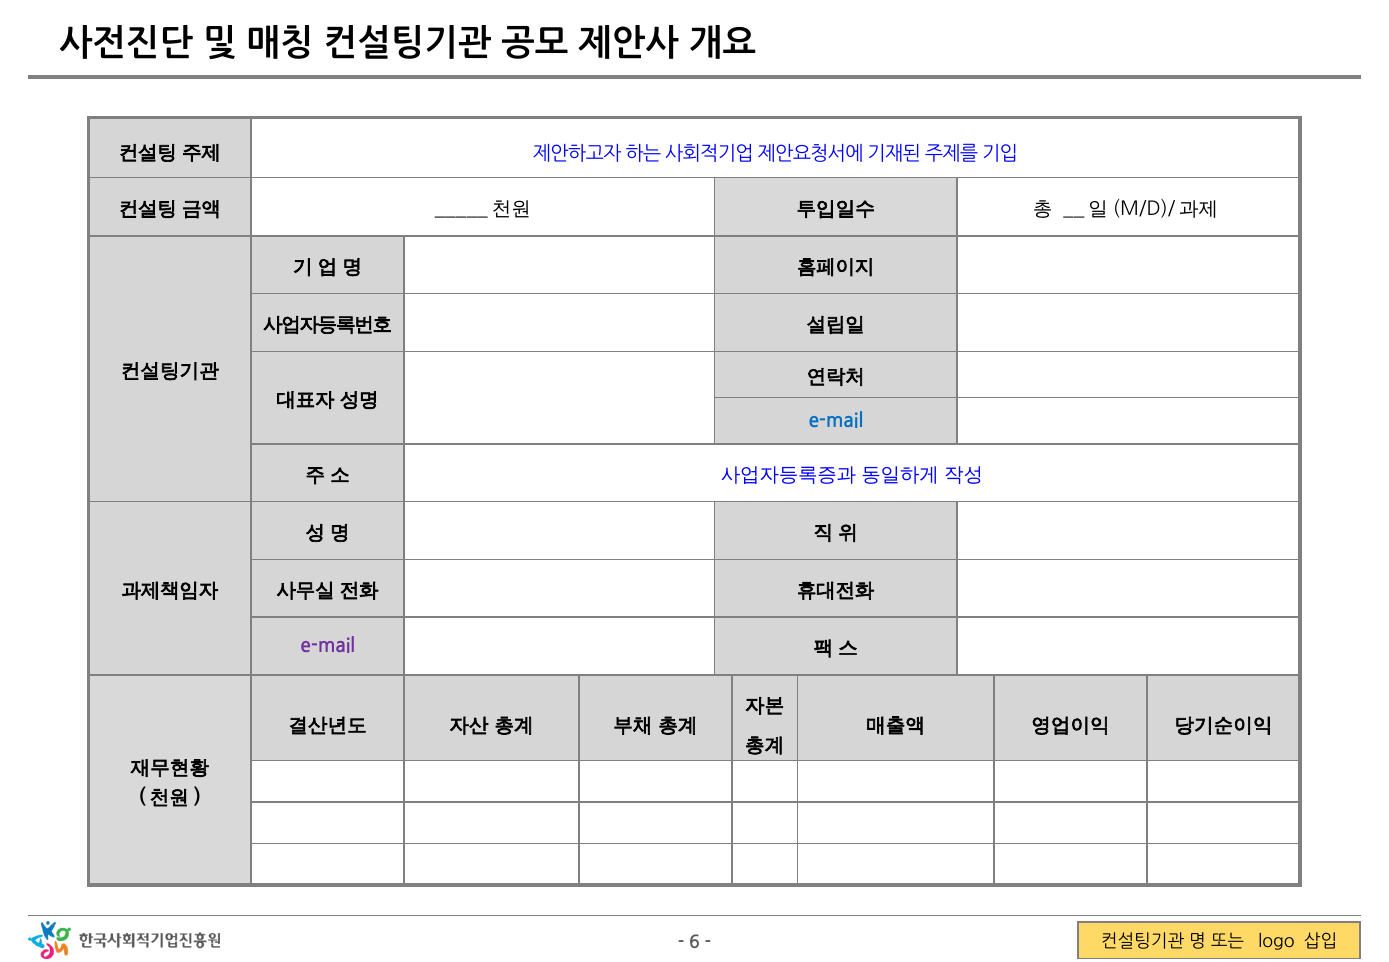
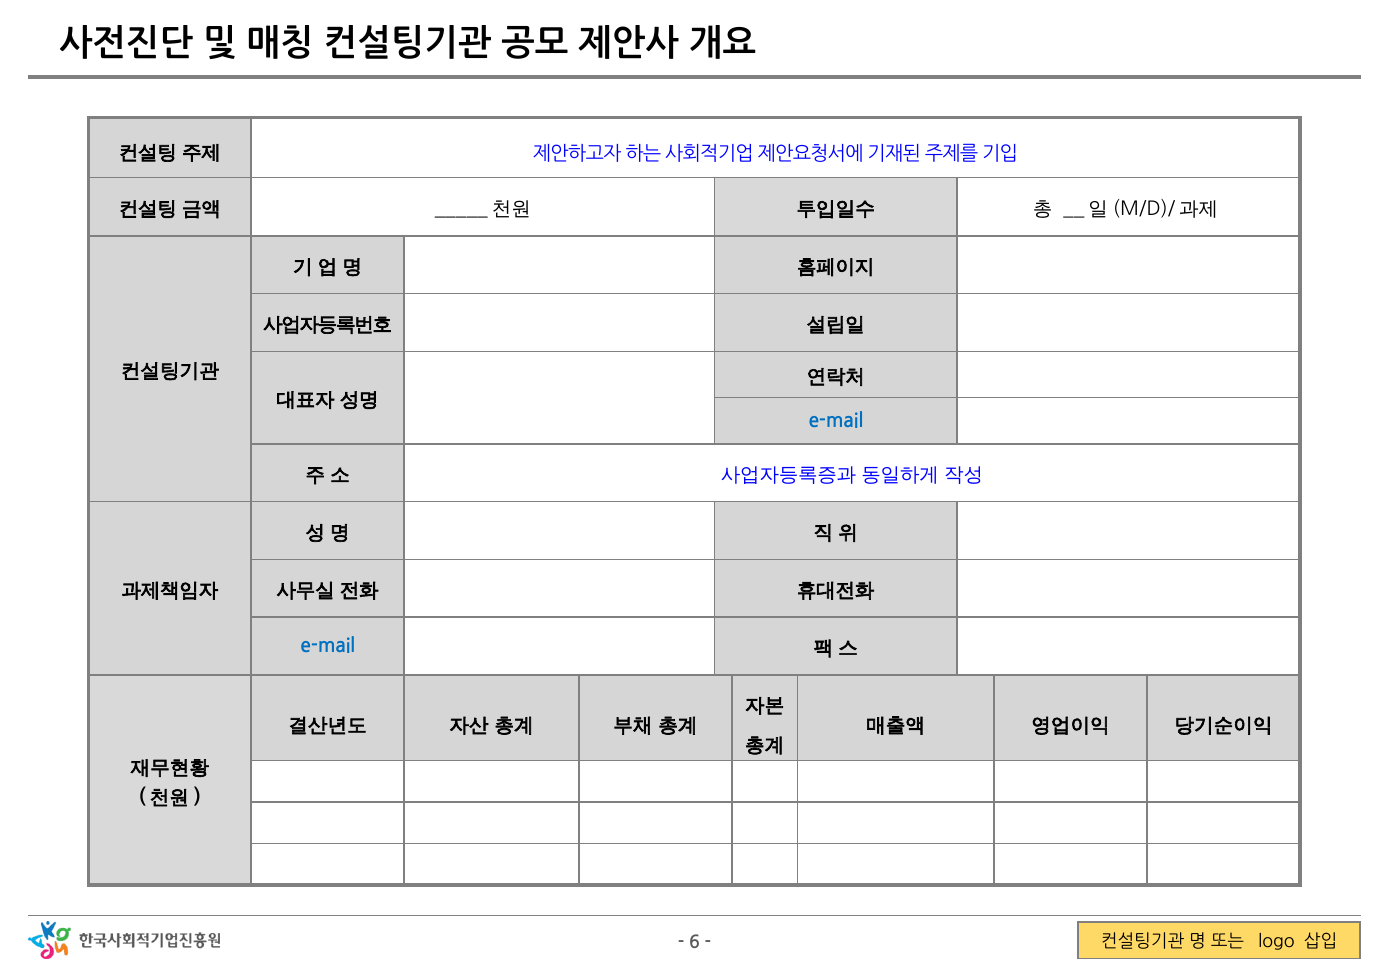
e-mail colour: purple -> blue (328, 646)
